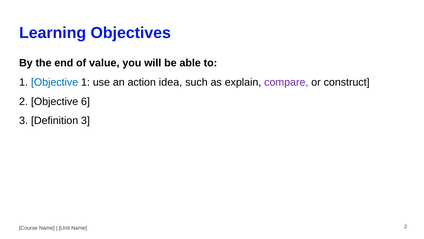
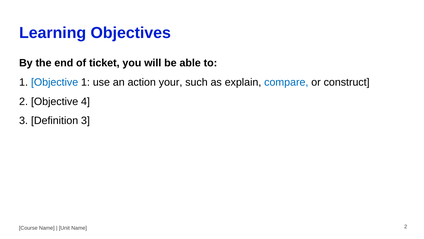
value: value -> ticket (104, 63)
idea: idea -> your (171, 82)
compare colour: purple -> blue (286, 82)
6: 6 -> 4 (85, 101)
